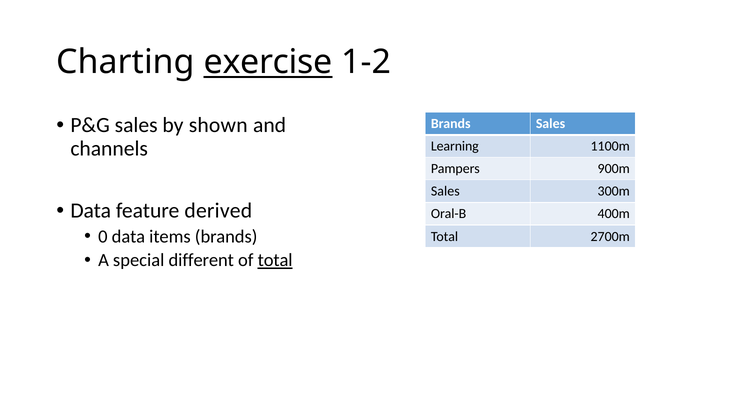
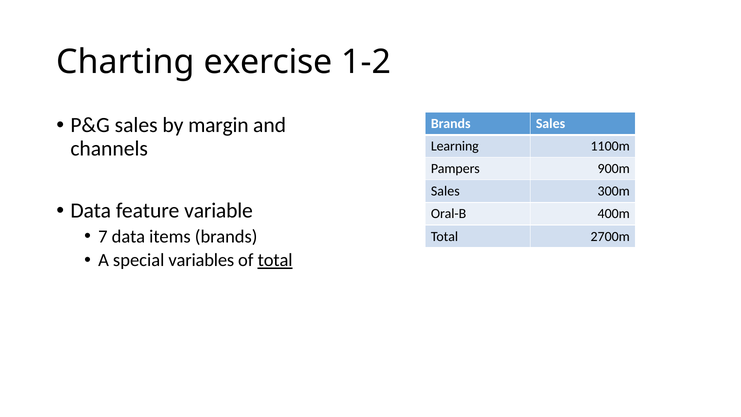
exercise underline: present -> none (268, 62)
shown: shown -> margin (218, 125)
derived: derived -> variable (219, 211)
0: 0 -> 7 (103, 236)
different: different -> variables (201, 260)
